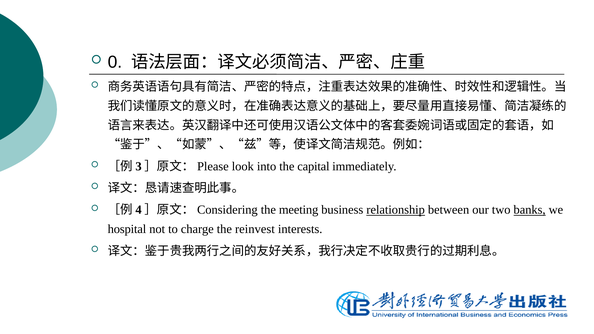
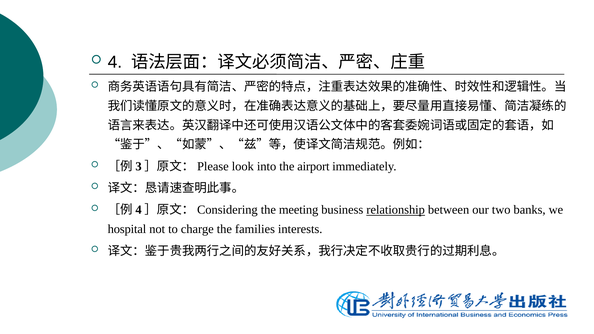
0: 0 -> 4 (115, 62)
capital: capital -> airport (313, 166)
banks underline: present -> none (530, 210)
reinvest: reinvest -> families (255, 229)
